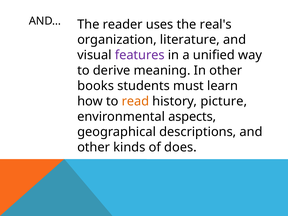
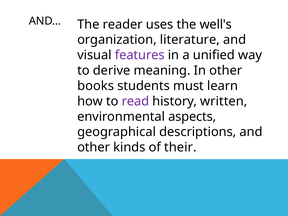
real's: real's -> well's (216, 24)
read colour: orange -> purple (135, 101)
picture: picture -> written (224, 101)
does: does -> their (180, 147)
